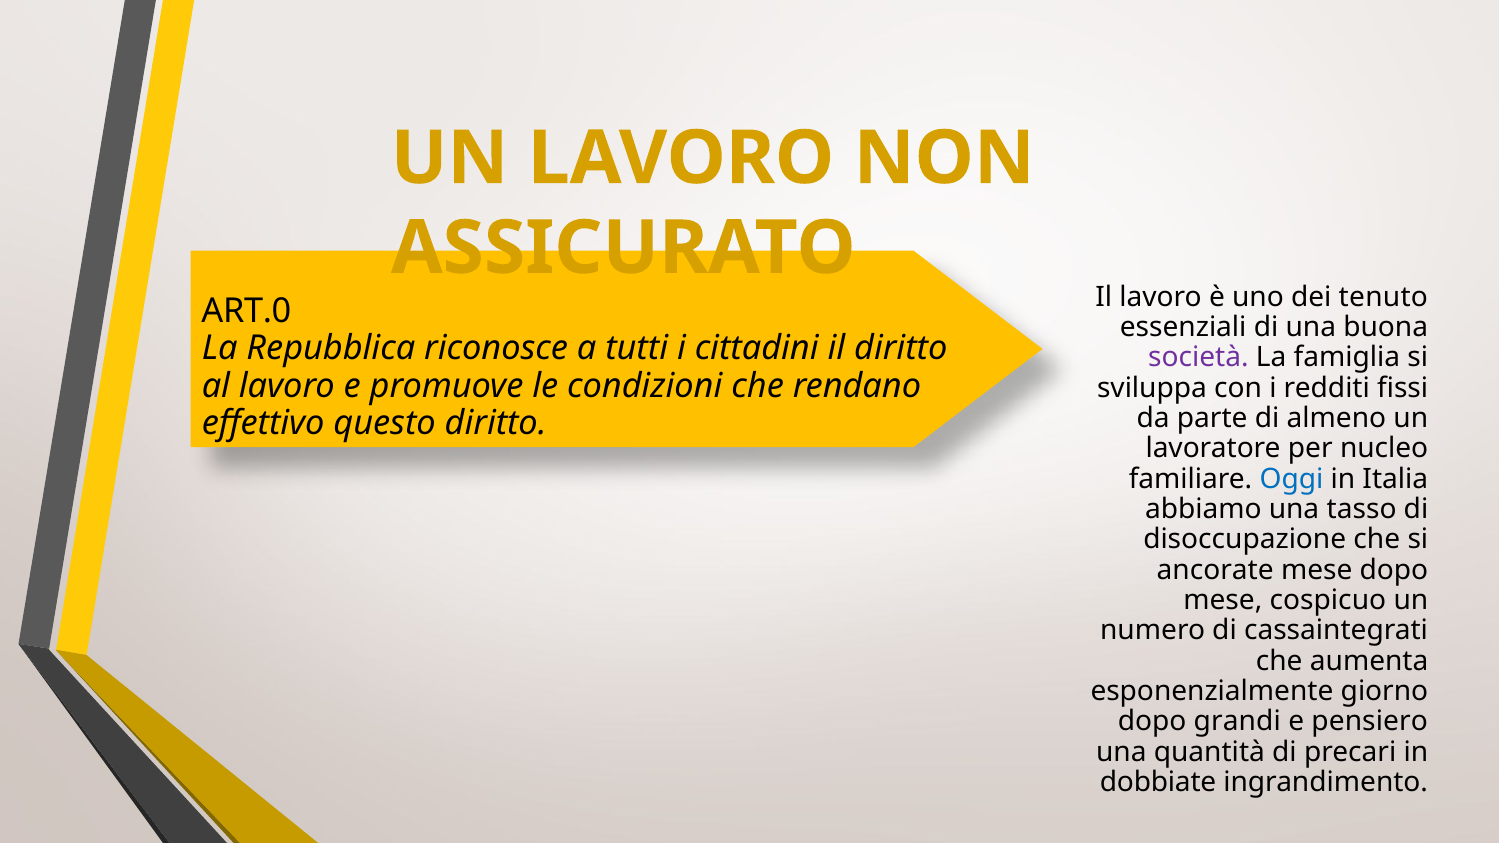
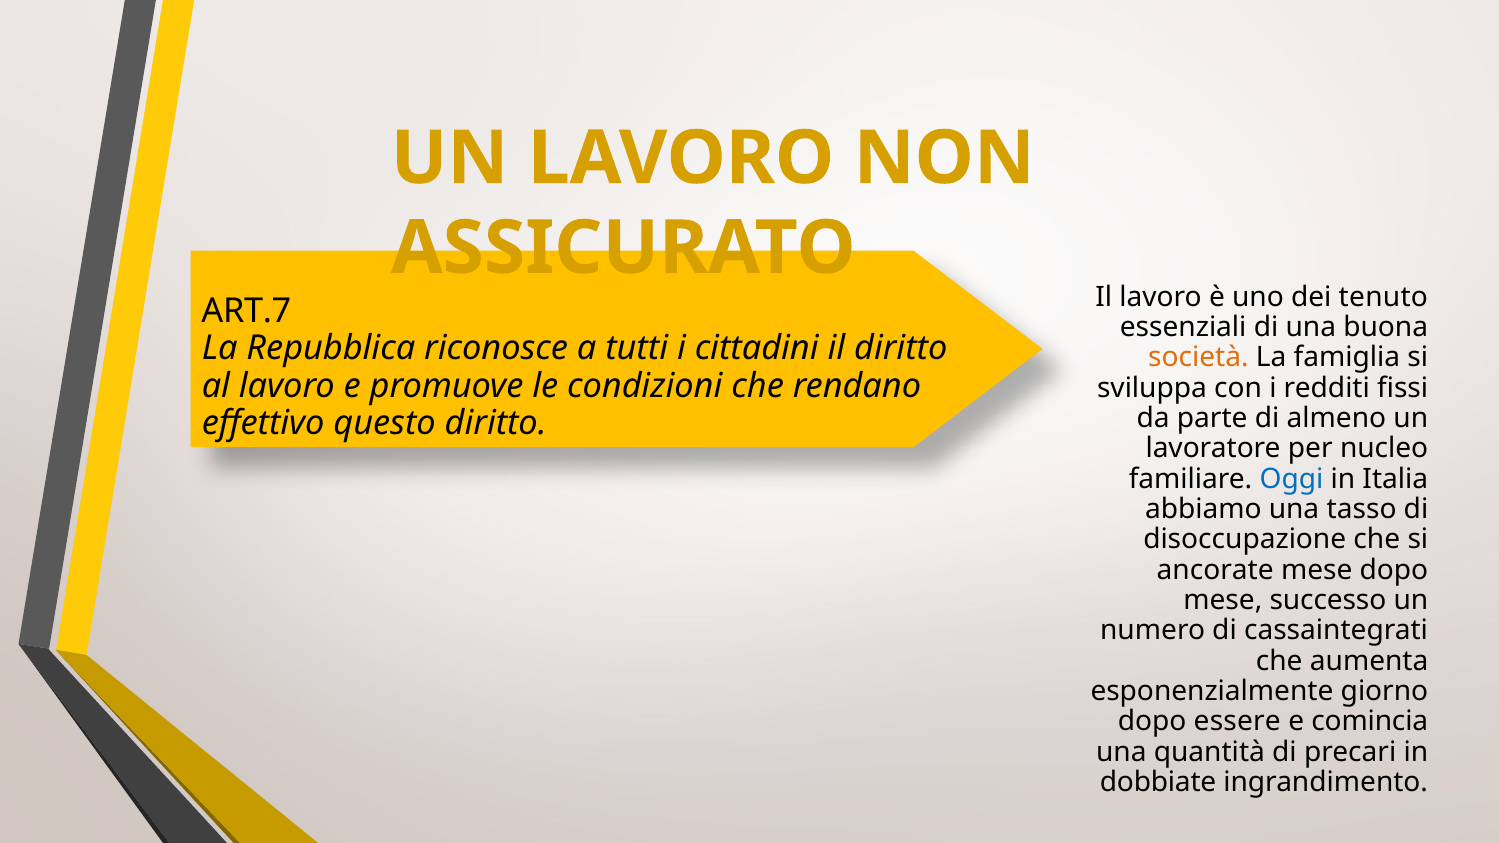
ART.0: ART.0 -> ART.7 (246, 312)
società colour: purple -> orange (1198, 358)
cospicuo: cospicuo -> successo (1328, 600)
grandi: grandi -> essere (1237, 722)
pensiero: pensiero -> comincia (1370, 722)
